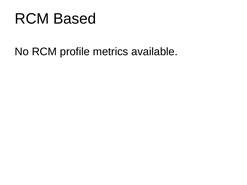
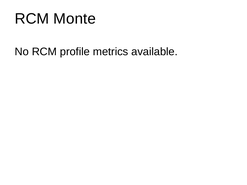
Based: Based -> Monte (75, 19)
